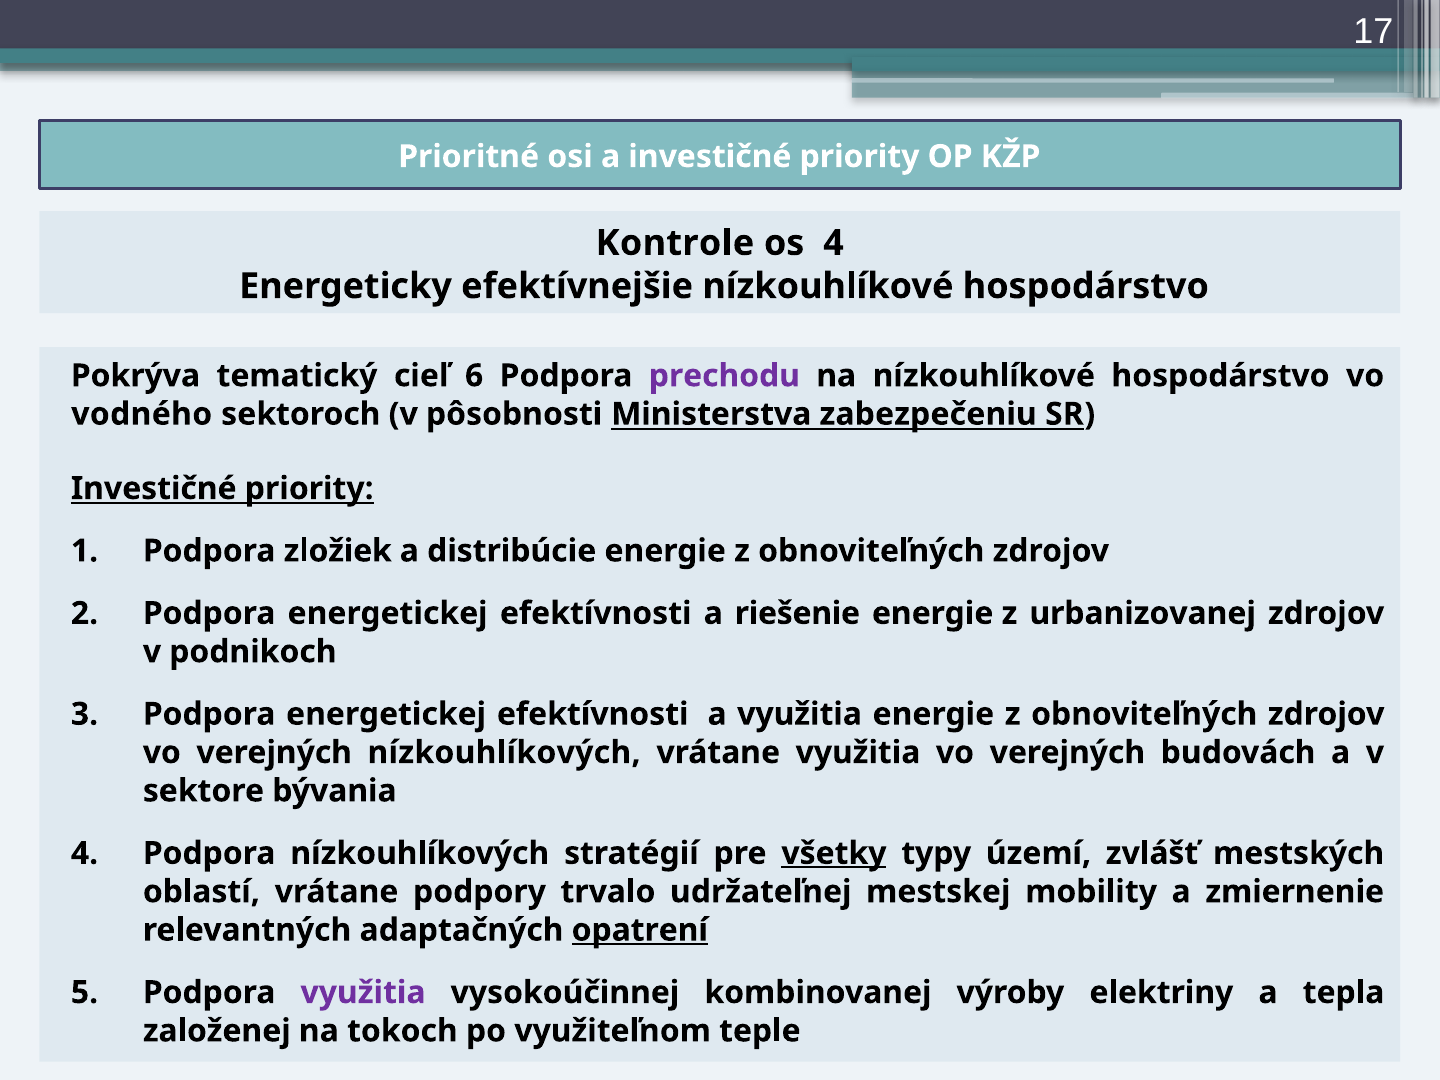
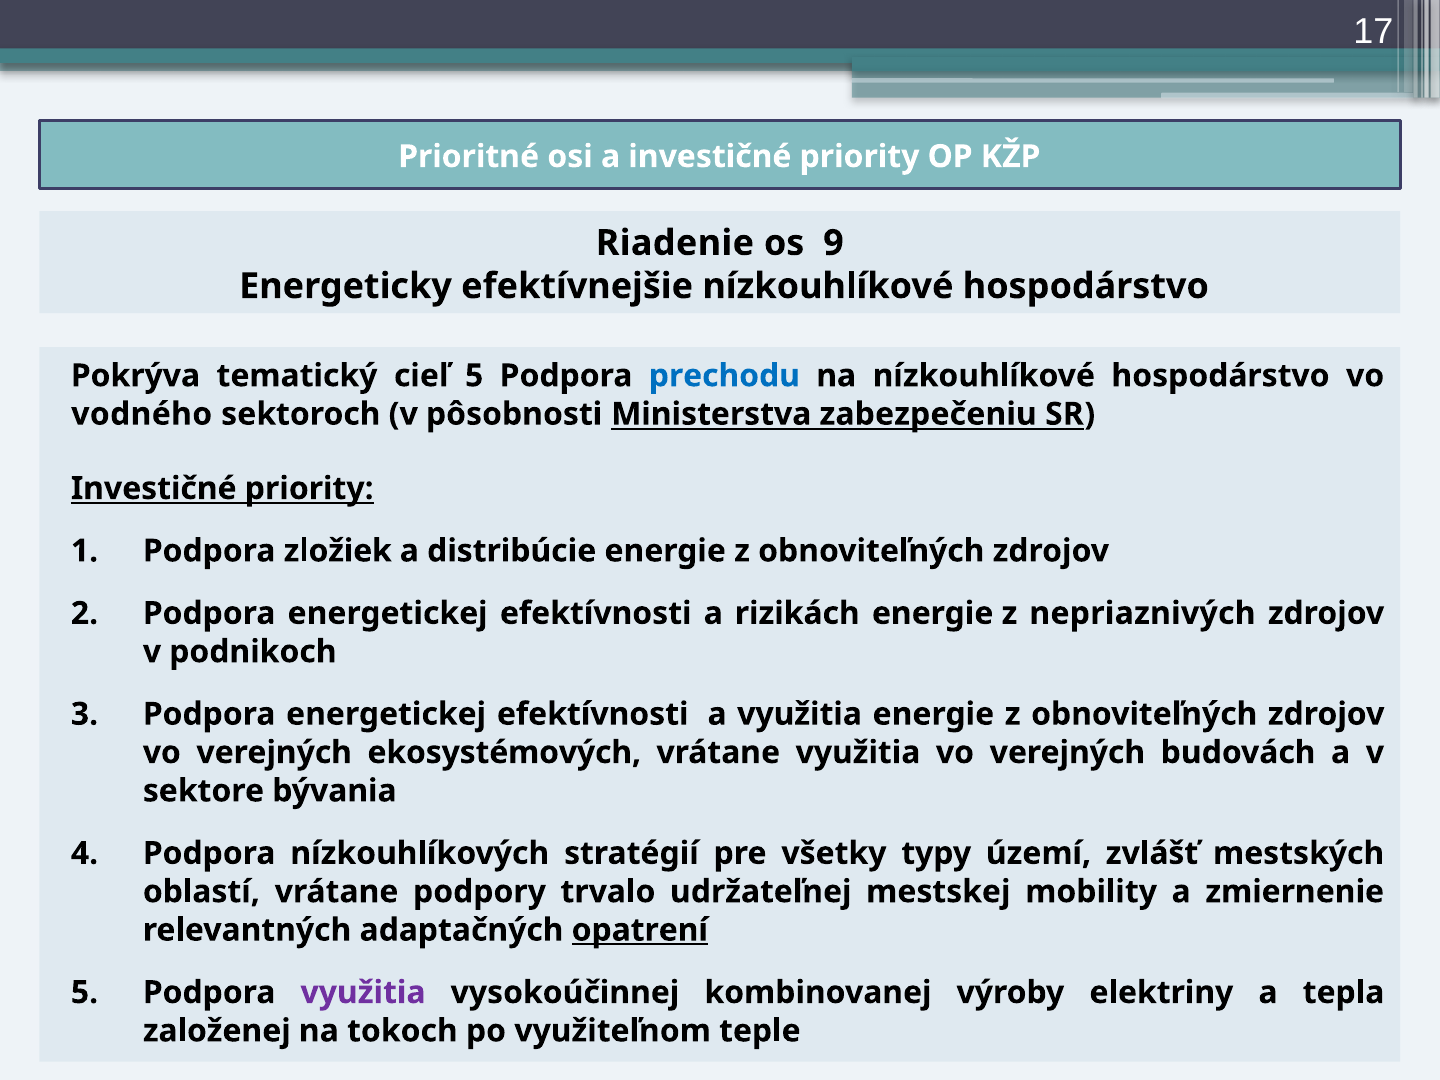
Kontrole: Kontrole -> Riadenie (675, 243)
os 4: 4 -> 9 (833, 243)
cieľ 6: 6 -> 5 (474, 376)
prechodu colour: purple -> blue (724, 376)
riešenie: riešenie -> rizikách (797, 613)
urbanizovanej: urbanizovanej -> nepriaznivých (1142, 613)
verejných nízkouhlíkových: nízkouhlíkových -> ekosystémových (504, 753)
všetky underline: present -> none (834, 853)
